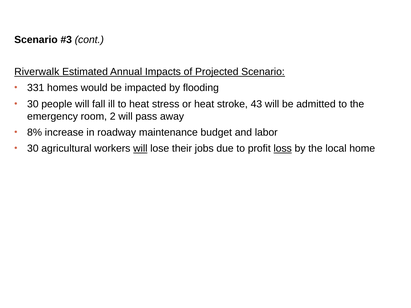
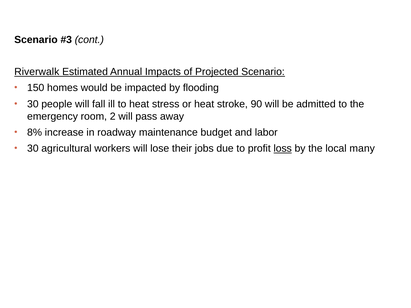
331: 331 -> 150 (36, 88)
43: 43 -> 90 (256, 104)
will underline: present -> none (140, 149)
home: home -> many (362, 149)
